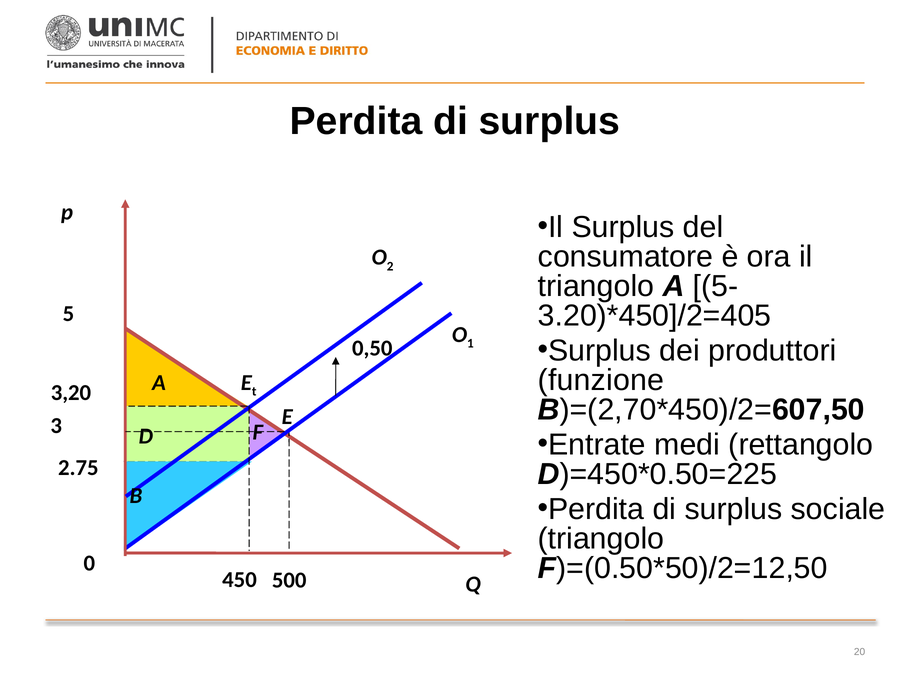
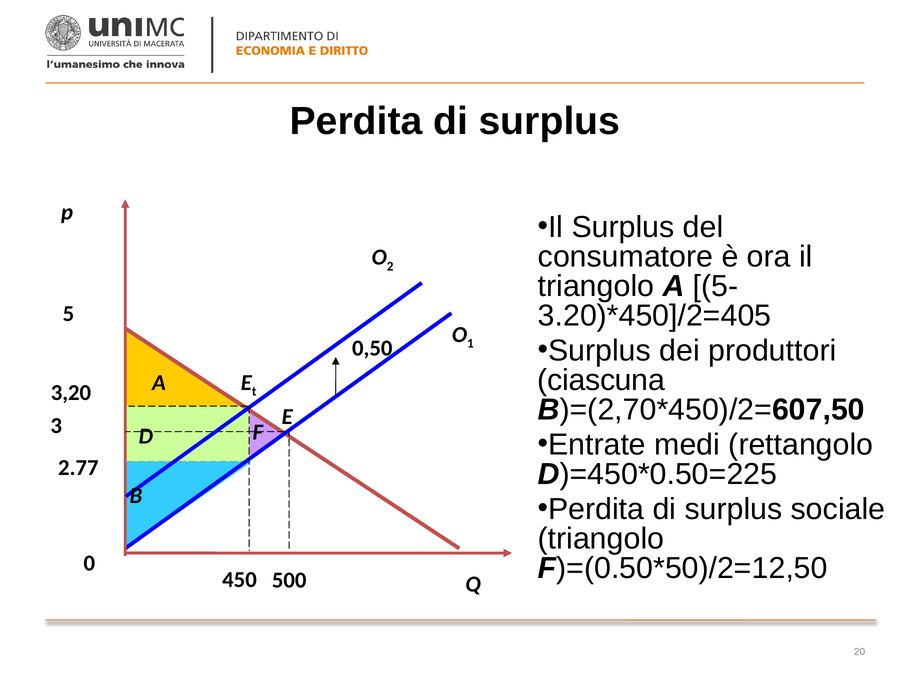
funzione: funzione -> ciascuna (601, 380)
2.75: 2.75 -> 2.77 (78, 467)
